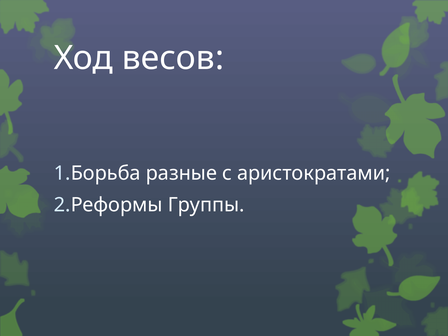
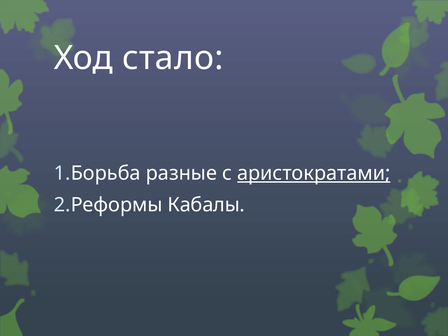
весов: весов -> стало (173, 58)
аристократами underline: none -> present (314, 173)
Группы: Группы -> Кабалы (206, 205)
